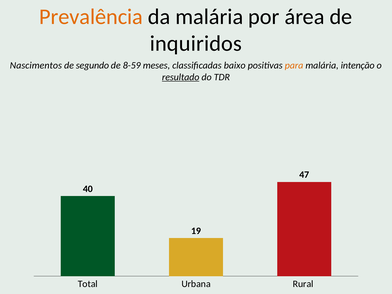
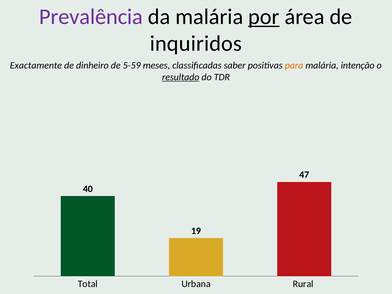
Prevalência colour: orange -> purple (91, 17)
por underline: none -> present (264, 17)
Nascimentos: Nascimentos -> Exactamente (36, 65)
segundo: segundo -> dinheiro (92, 65)
8-59: 8-59 -> 5-59 (132, 65)
baixo: baixo -> saber (235, 65)
